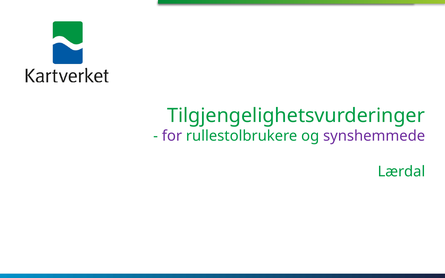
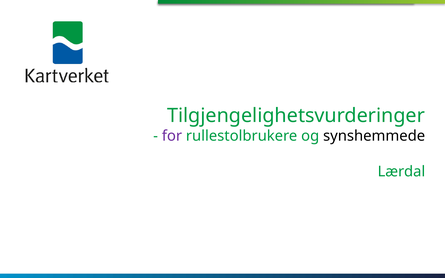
synshemmede colour: purple -> black (374, 136)
